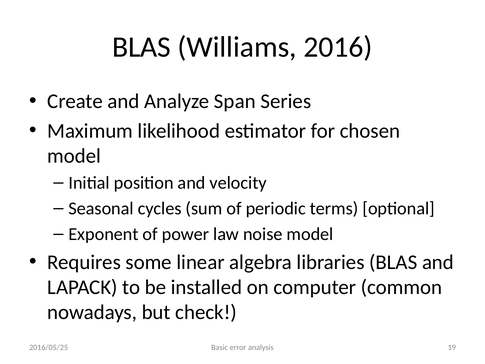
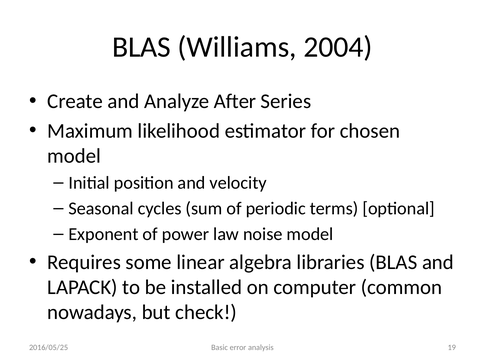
2016: 2016 -> 2004 (338, 47)
Span: Span -> After (235, 101)
